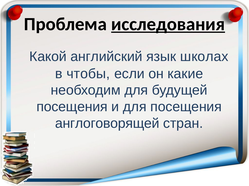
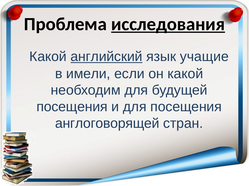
английский underline: none -> present (107, 57)
школах: школах -> учащие (204, 57)
чтобы: чтобы -> имели (88, 74)
он какие: какие -> какой (185, 74)
